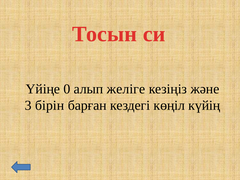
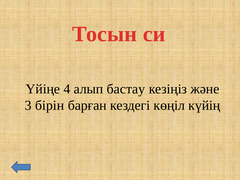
0: 0 -> 4 (67, 89)
желіге: желіге -> бастау (126, 89)
